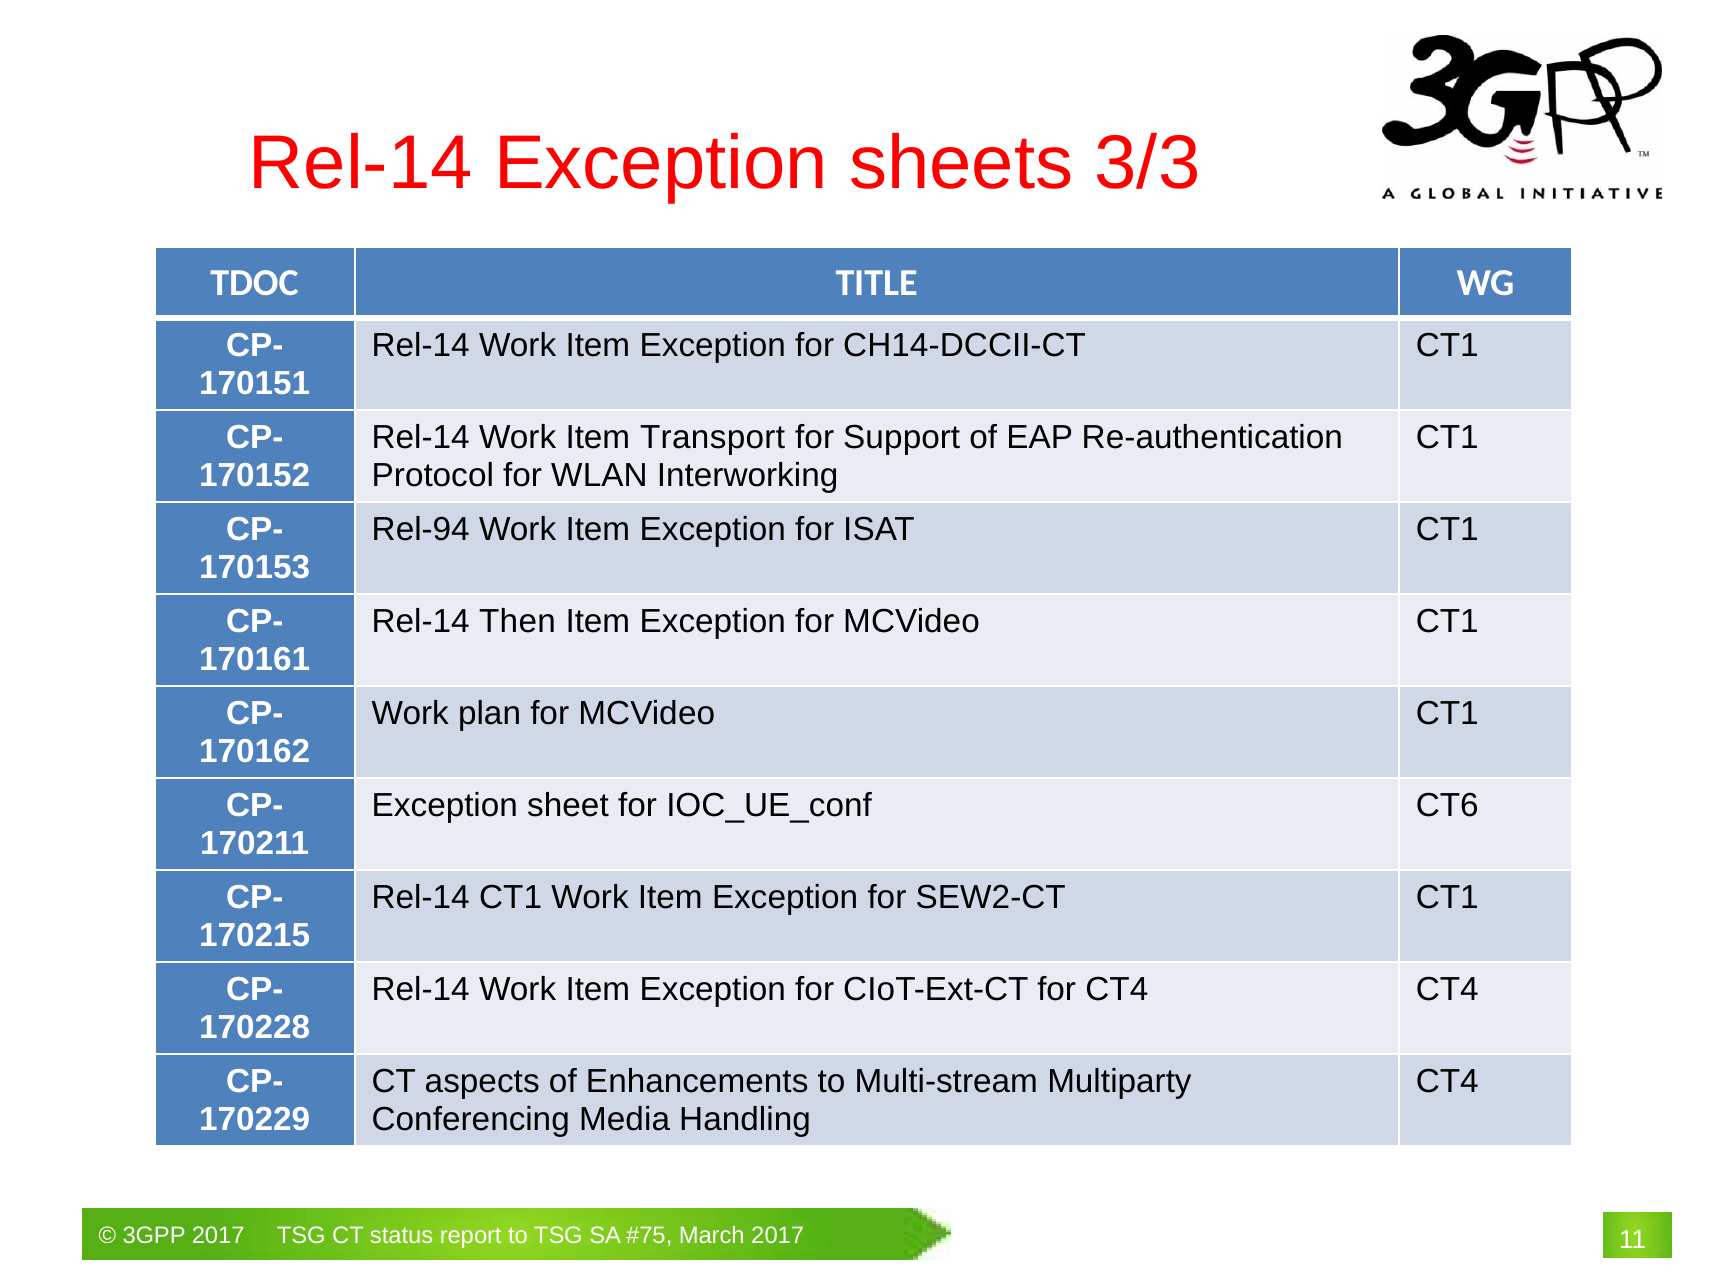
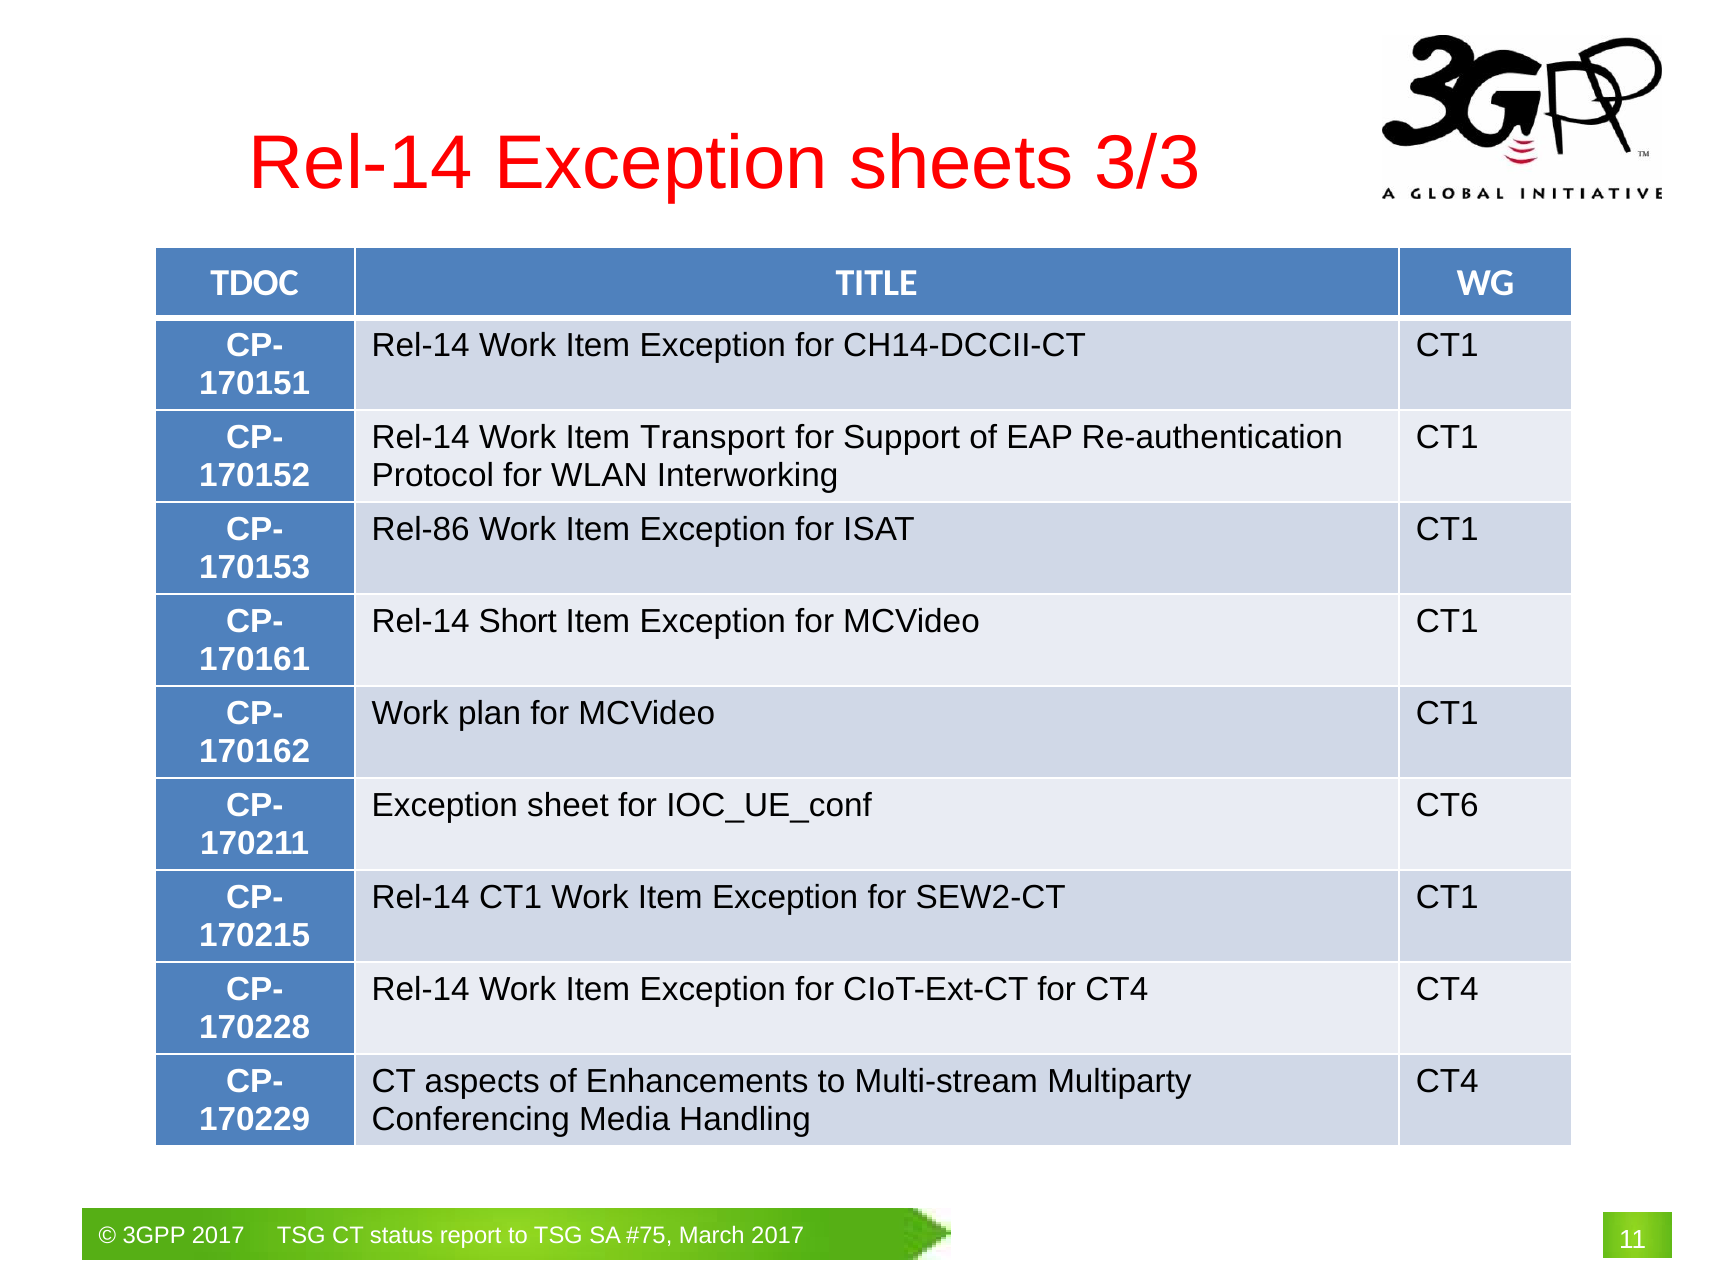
Rel-94: Rel-94 -> Rel-86 (421, 530)
Then: Then -> Short (518, 622)
